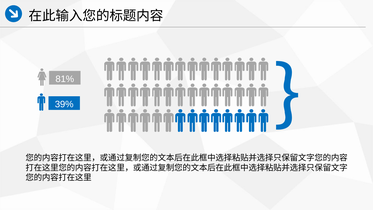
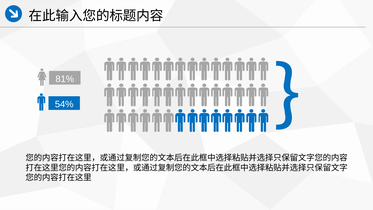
39%: 39% -> 54% (64, 104)
